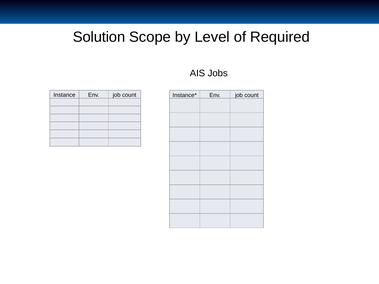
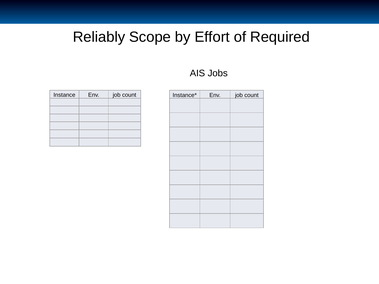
Solution: Solution -> Reliably (99, 37)
Level: Level -> Effort (212, 37)
